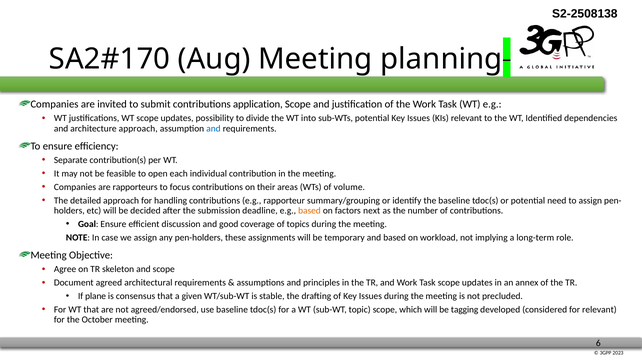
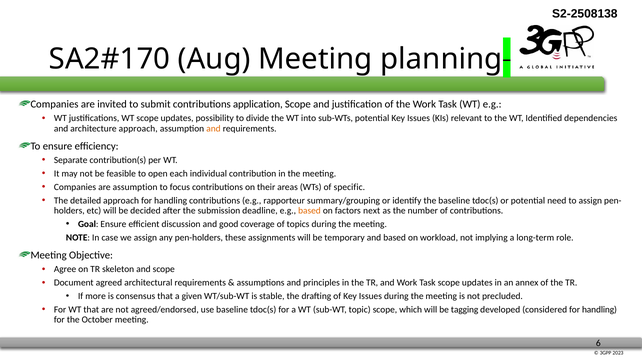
and colour: blue -> orange (213, 129)
are rapporteurs: rapporteurs -> assumption (135, 187)
volume: volume -> specific (349, 187)
plane: plane -> more (96, 296)
considered for relevant: relevant -> handling (599, 310)
